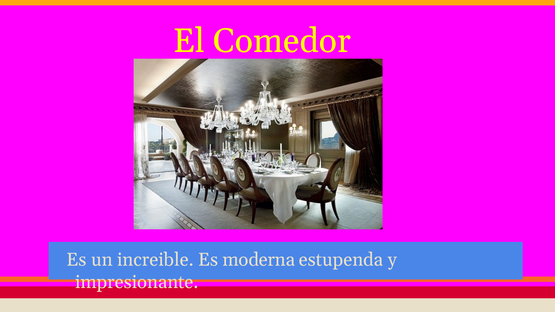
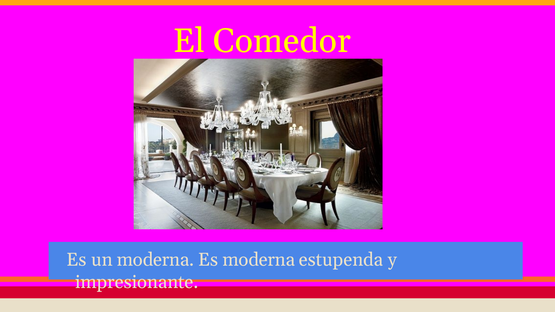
un increible: increible -> moderna (155, 260)
